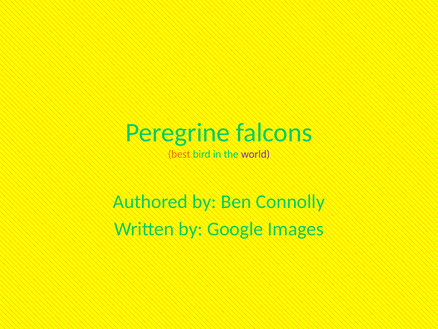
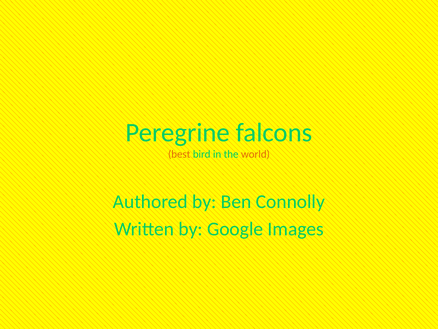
world colour: purple -> orange (255, 154)
